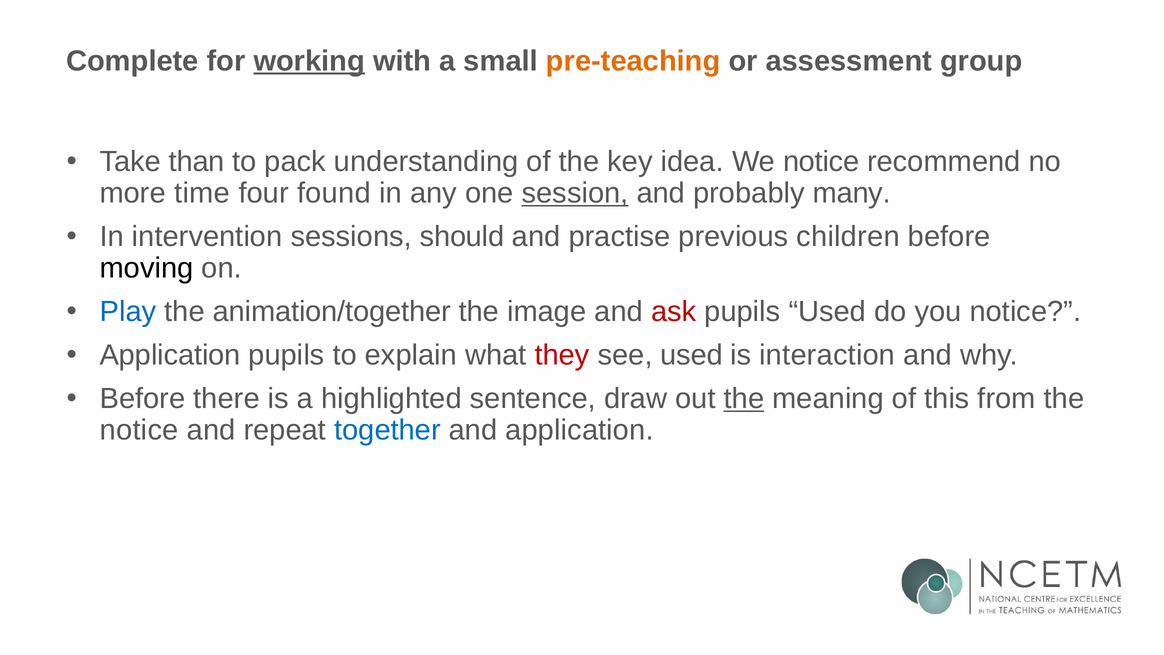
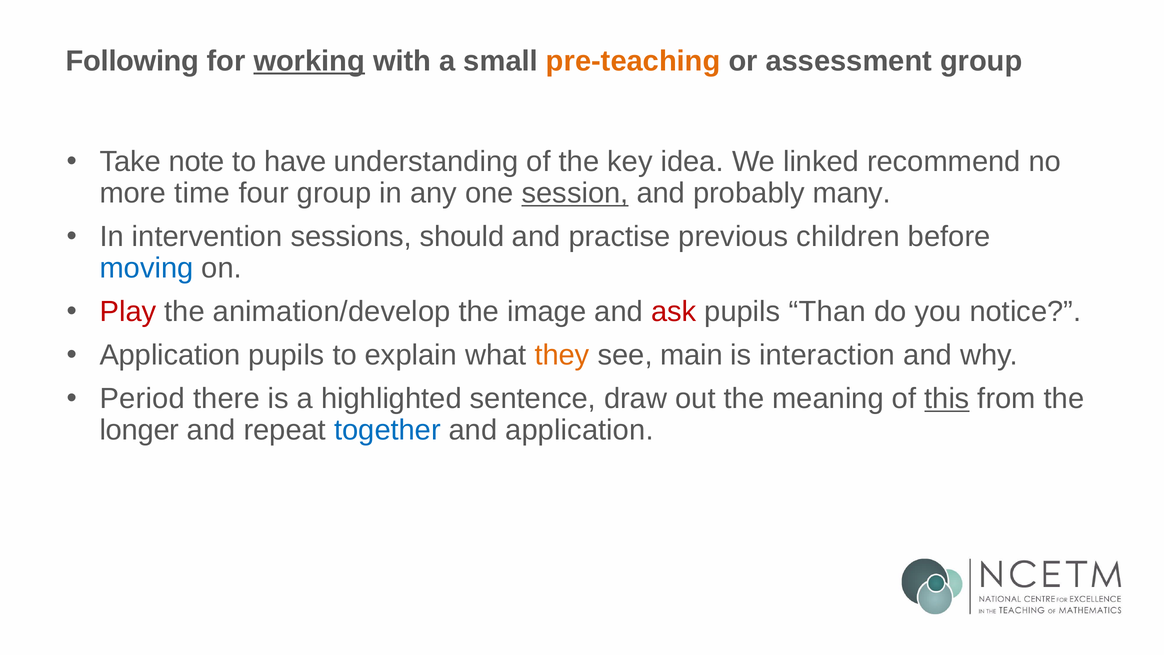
Complete: Complete -> Following (133, 61)
than: than -> note (197, 162)
pack: pack -> have (295, 162)
We notice: notice -> linked (821, 162)
four found: found -> group (334, 193)
moving colour: black -> blue (147, 268)
Play colour: blue -> red (128, 312)
animation/together: animation/together -> animation/develop (332, 312)
pupils Used: Used -> Than (827, 312)
they colour: red -> orange (562, 355)
see used: used -> main (692, 355)
Before: Before -> Period (142, 399)
the underline: present -> none (744, 399)
this underline: none -> present (947, 399)
notice: notice -> longer (139, 430)
